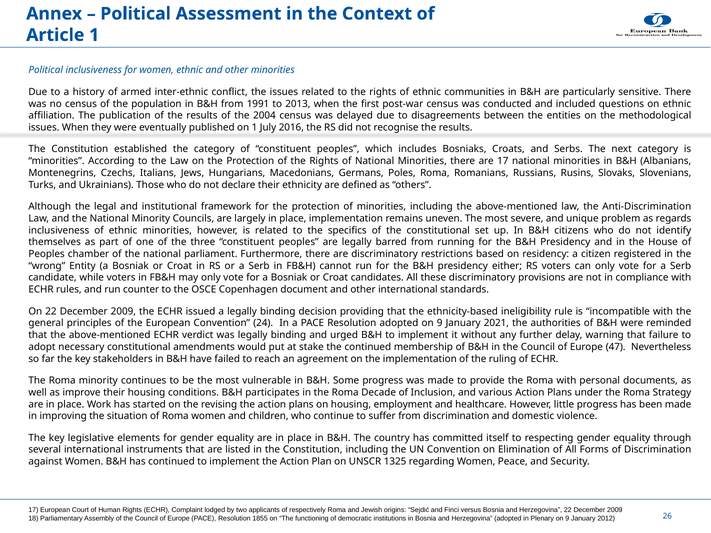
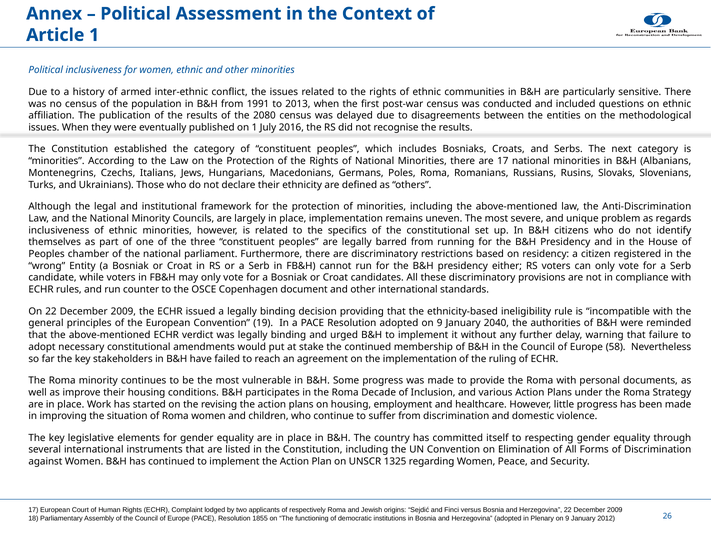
2004: 2004 -> 2080 (264, 116)
24: 24 -> 19 (263, 323)
2021: 2021 -> 2040 (496, 323)
47: 47 -> 58 (616, 347)
